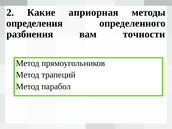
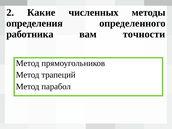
априорная: априорная -> численных (94, 13)
разбиения: разбиения -> работника (30, 34)
